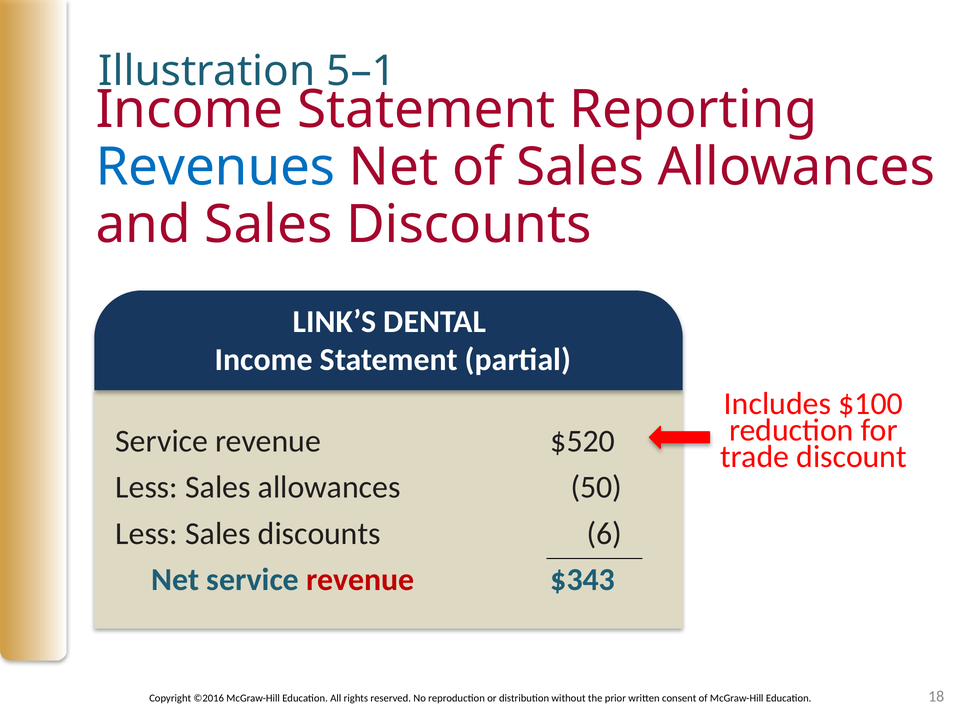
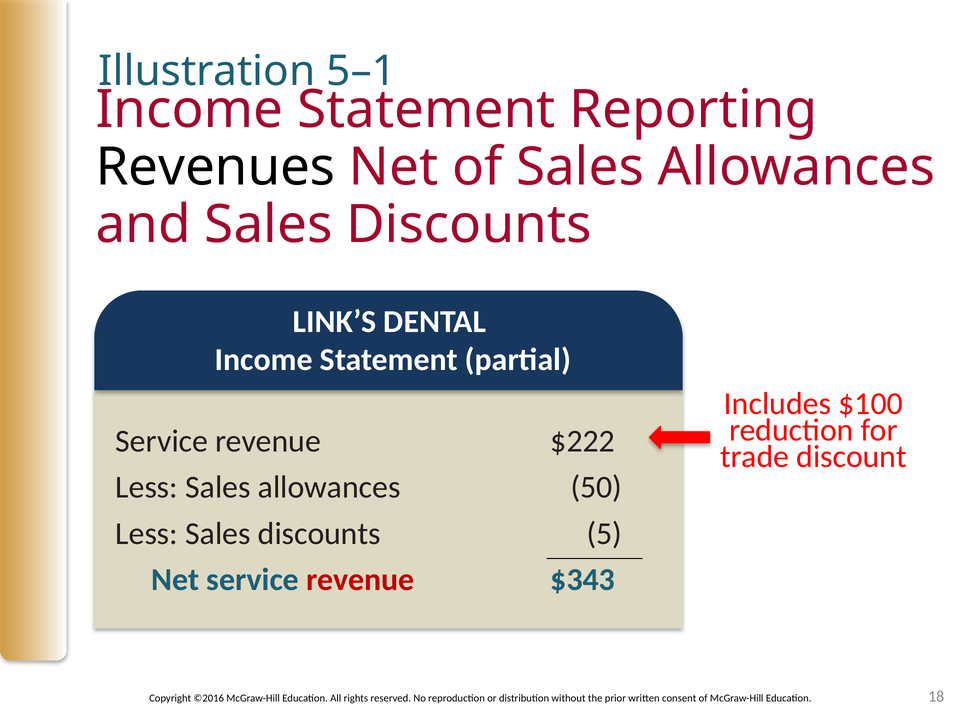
Revenues colour: blue -> black (215, 167)
$520: $520 -> $222 (583, 441)
6: 6 -> 5 (604, 534)
